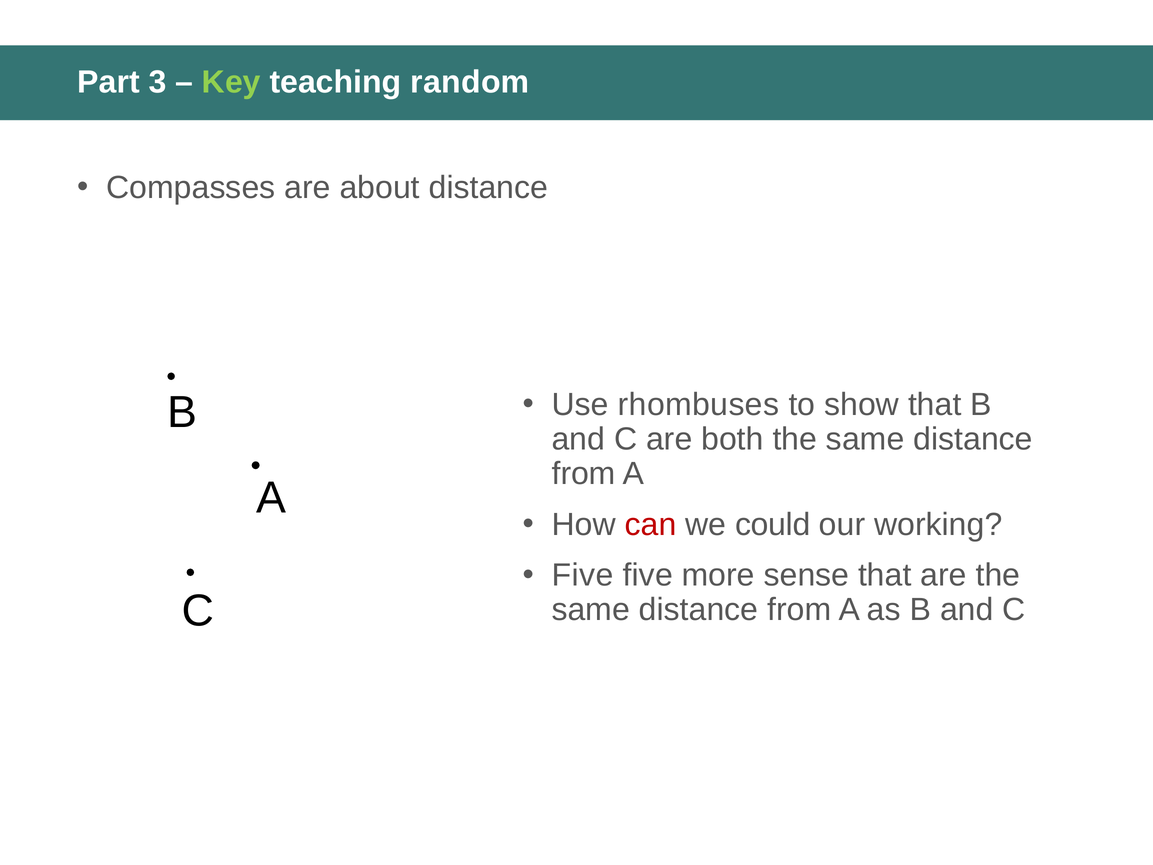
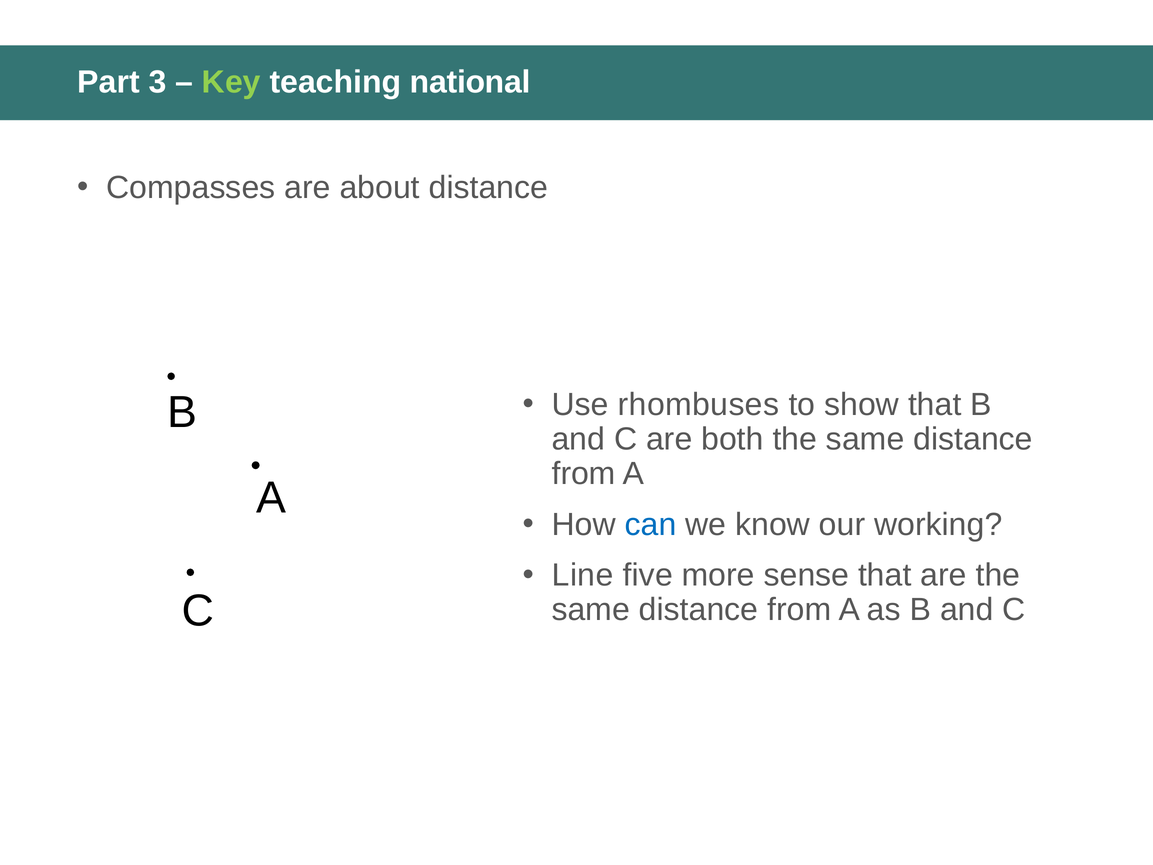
random: random -> national (470, 82)
can colour: red -> blue (651, 524)
could: could -> know (773, 524)
Five: Five -> Line (583, 575)
